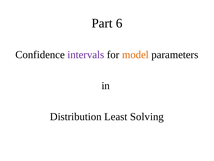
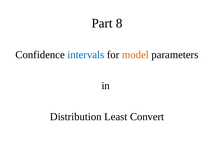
6: 6 -> 8 (119, 23)
intervals colour: purple -> blue (86, 55)
Solving: Solving -> Convert (147, 116)
